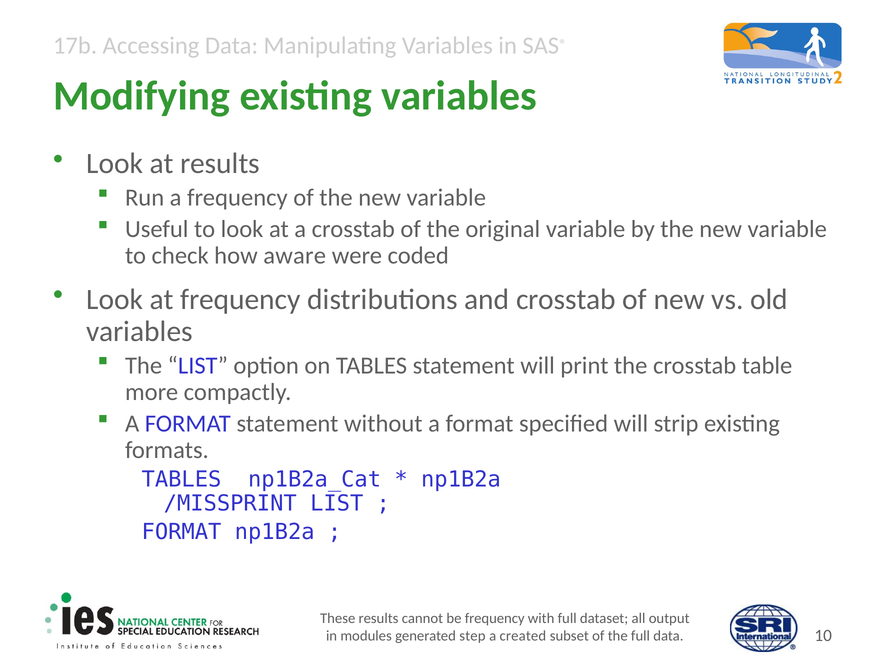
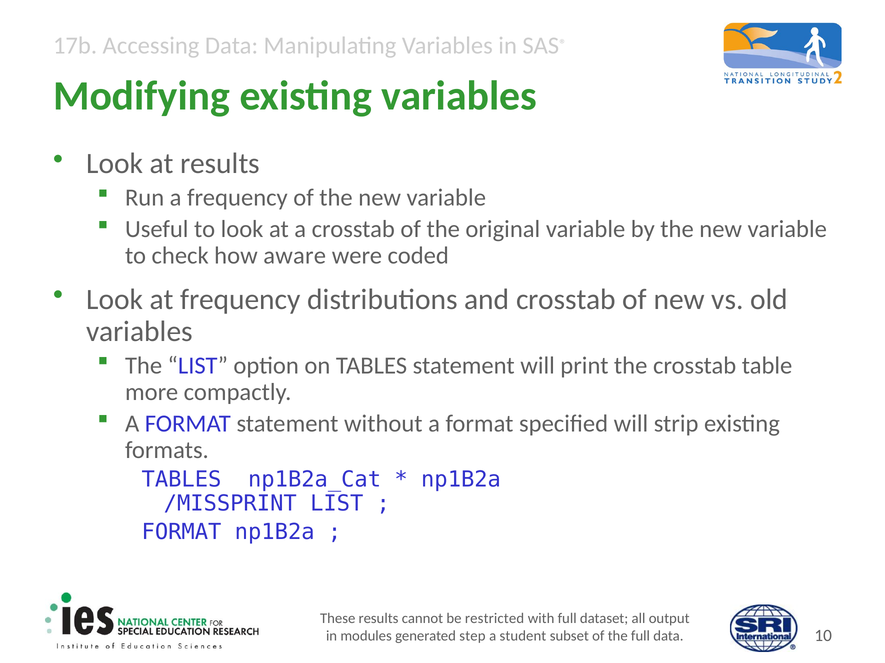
be frequency: frequency -> restricted (495, 619)
created: created -> student (523, 637)
